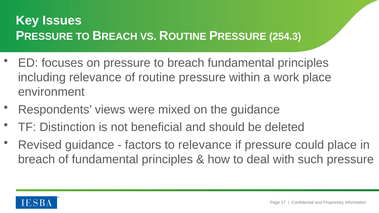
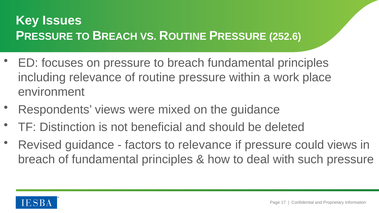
254.3: 254.3 -> 252.6 (285, 37)
could place: place -> views (342, 145)
